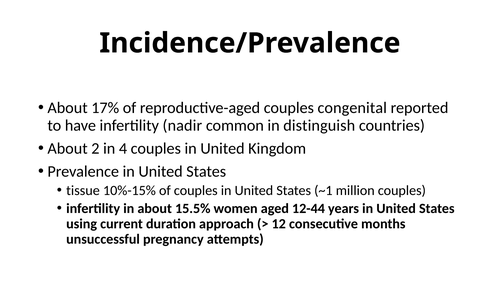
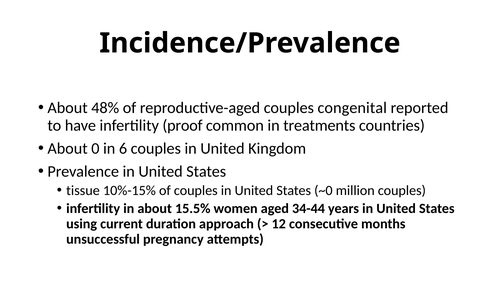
17%: 17% -> 48% (105, 108)
nadir: nadir -> proof (182, 126)
distinguish: distinguish -> treatments (319, 126)
2: 2 -> 0 (95, 149)
4: 4 -> 6 (123, 149)
~1: ~1 -> ~0 (323, 191)
12-44: 12-44 -> 34-44 (308, 209)
